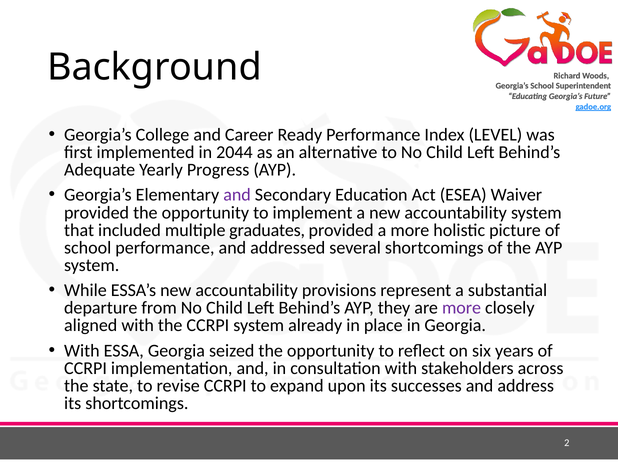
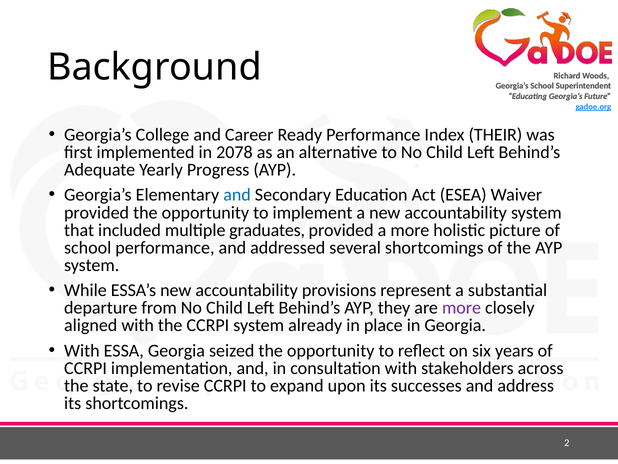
LEVEL: LEVEL -> THEIR (495, 135)
2044: 2044 -> 2078 (234, 152)
and colour: purple -> blue (237, 195)
